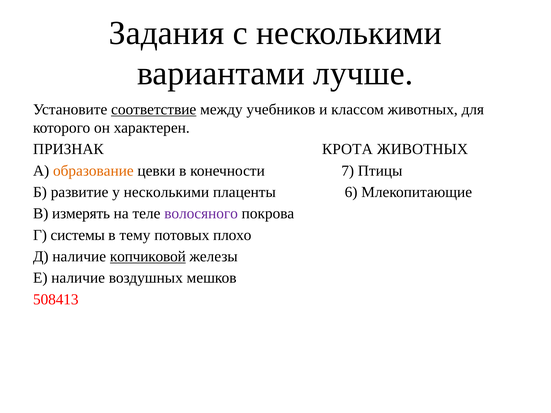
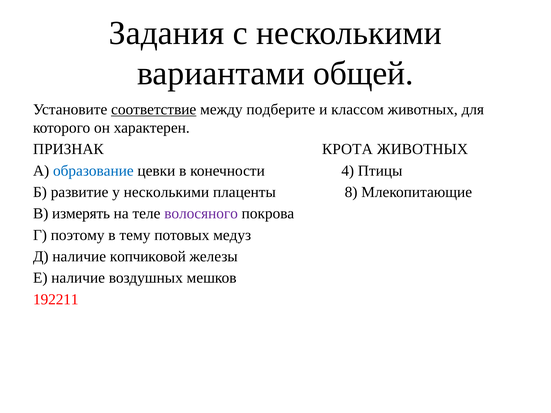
лучше: лучше -> общей (363, 74)
учебников: учебников -> подберите (281, 109)
образование colour: orange -> blue (93, 171)
7: 7 -> 4 (348, 171)
6: 6 -> 8 (351, 192)
системы: системы -> поэтому (78, 235)
плохо: плохо -> медуз (232, 235)
копчиковой underline: present -> none (148, 257)
508413: 508413 -> 192211 (56, 299)
